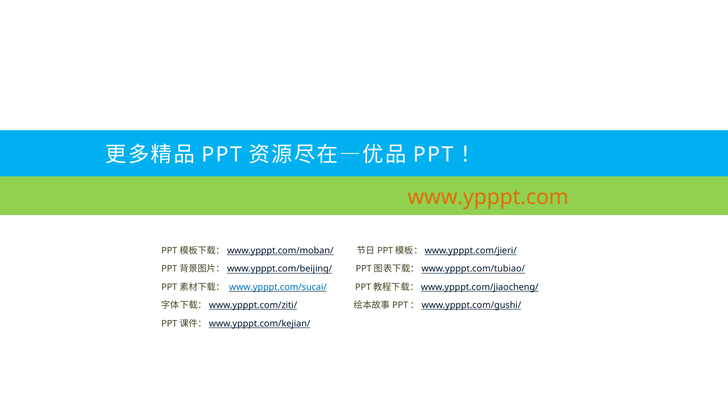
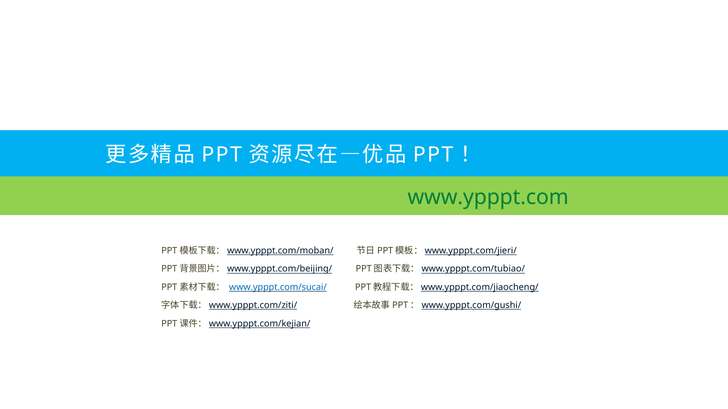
www.ypppt.com colour: orange -> green (488, 197)
